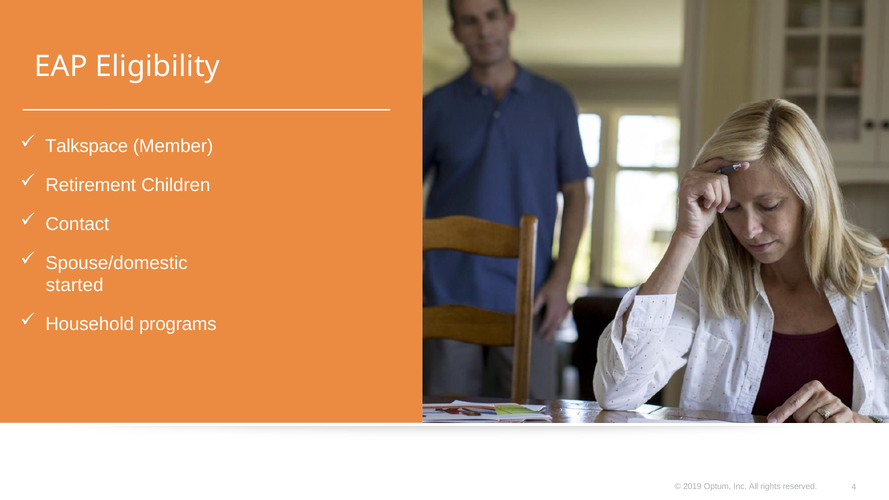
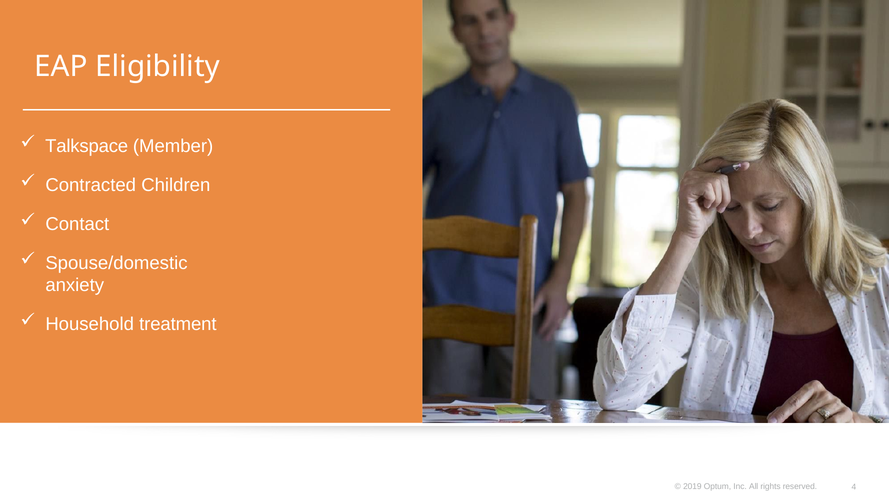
Retirement: Retirement -> Contracted (91, 185)
started: started -> anxiety (75, 285)
programs: programs -> treatment (178, 324)
